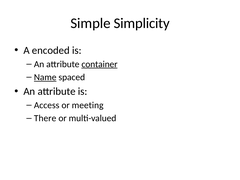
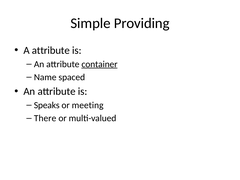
Simplicity: Simplicity -> Providing (142, 23)
A encoded: encoded -> attribute (51, 50)
Name underline: present -> none (45, 77)
Access: Access -> Speaks (47, 105)
